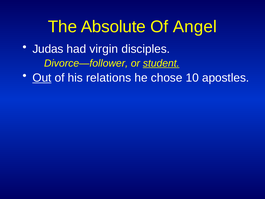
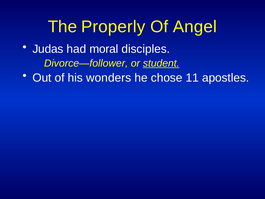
Absolute: Absolute -> Properly (113, 27)
virgin: virgin -> moral (104, 49)
Out underline: present -> none (42, 78)
relations: relations -> wonders (109, 78)
10: 10 -> 11 (192, 78)
